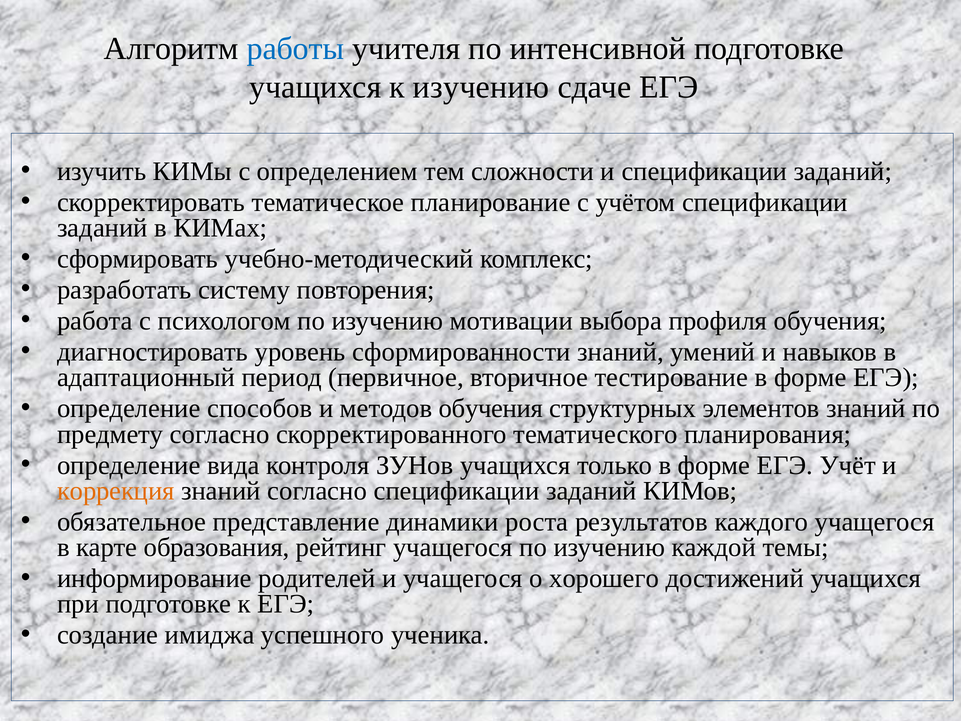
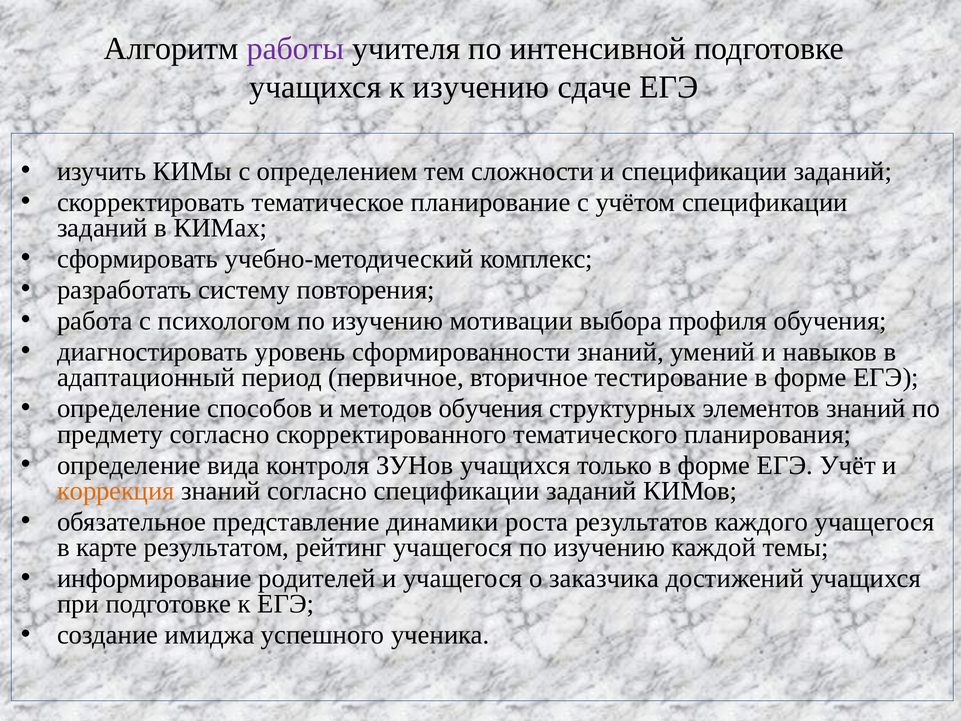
работы colour: blue -> purple (295, 48)
образования: образования -> результатом (217, 547)
хорошего: хорошего -> заказчика (604, 578)
